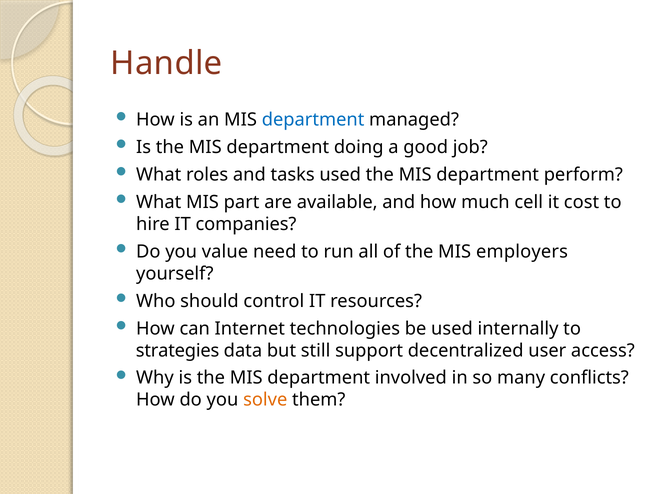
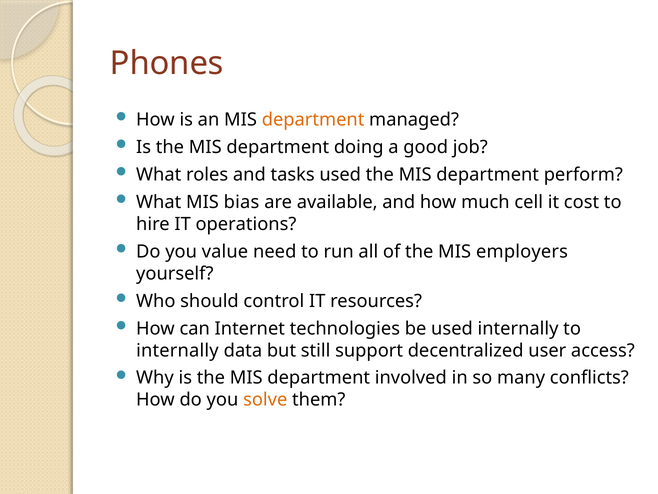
Handle: Handle -> Phones (167, 63)
department colour: blue -> orange (313, 120)
part: part -> bias (242, 202)
companies: companies -> operations (246, 224)
strategies: strategies -> internally (177, 350)
